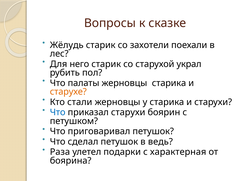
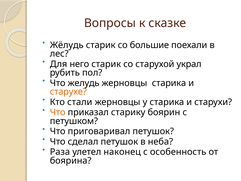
захотели: захотели -> большие (149, 45)
палаты: палаты -> желудь (84, 83)
Что colour: blue -> orange (58, 112)
приказал старухи: старухи -> старику (128, 112)
ведь: ведь -> неба (160, 141)
подарки: подарки -> наконец (122, 152)
характерная: характерная -> особенность (178, 152)
